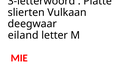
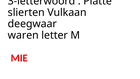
eiland: eiland -> waren (23, 35)
